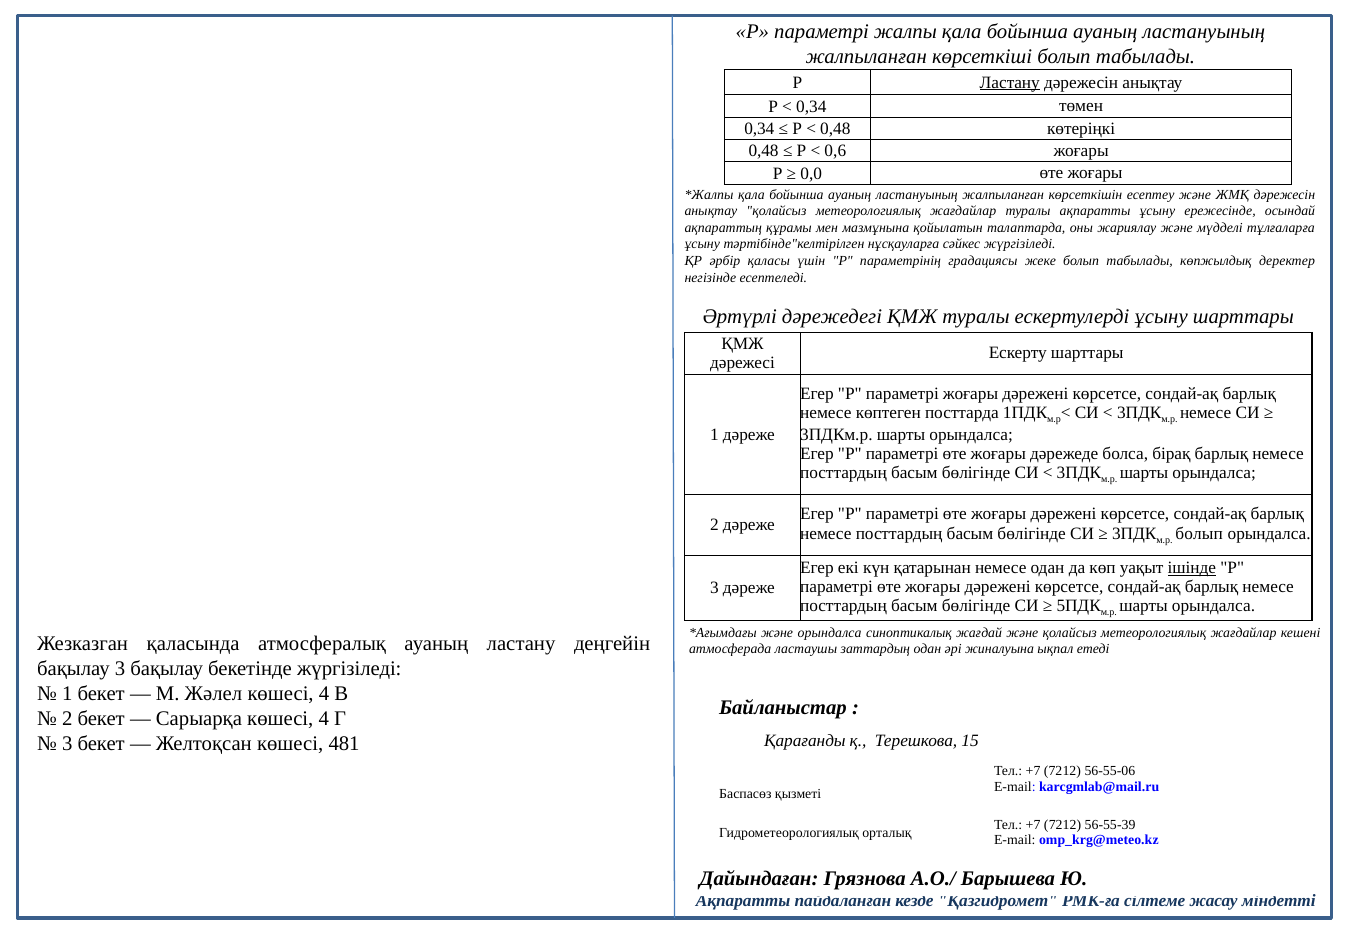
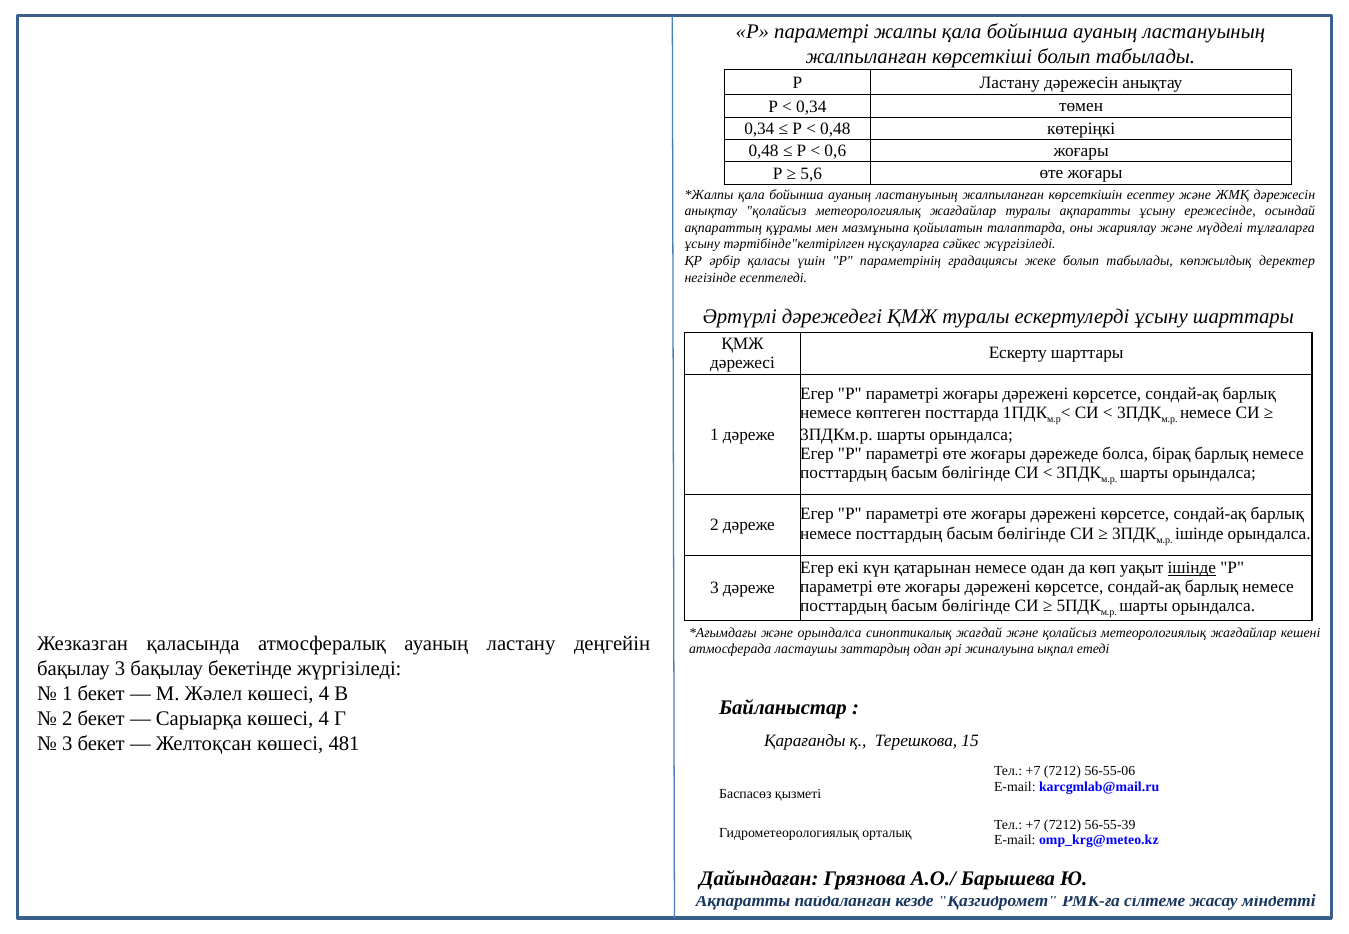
Ластану underline: present -> none (1010, 82)
0,0: 0,0 -> 5,6 (811, 174)
болып: болып -> ішінде (1199, 533)
